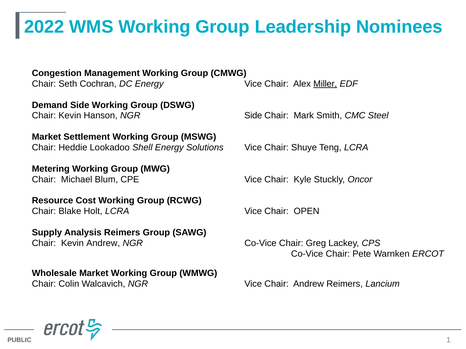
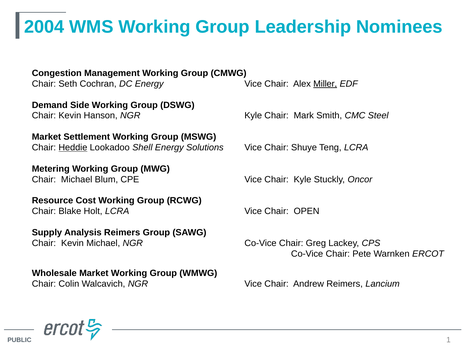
2022: 2022 -> 2004 (44, 27)
NGR Side: Side -> Kyle (253, 116)
Heddie underline: none -> present (73, 148)
Kevin Andrew: Andrew -> Michael (103, 244)
